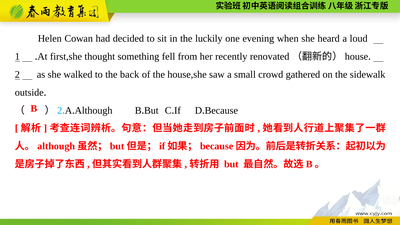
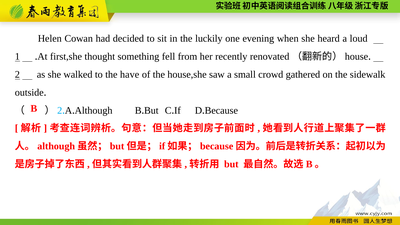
back: back -> have (130, 75)
